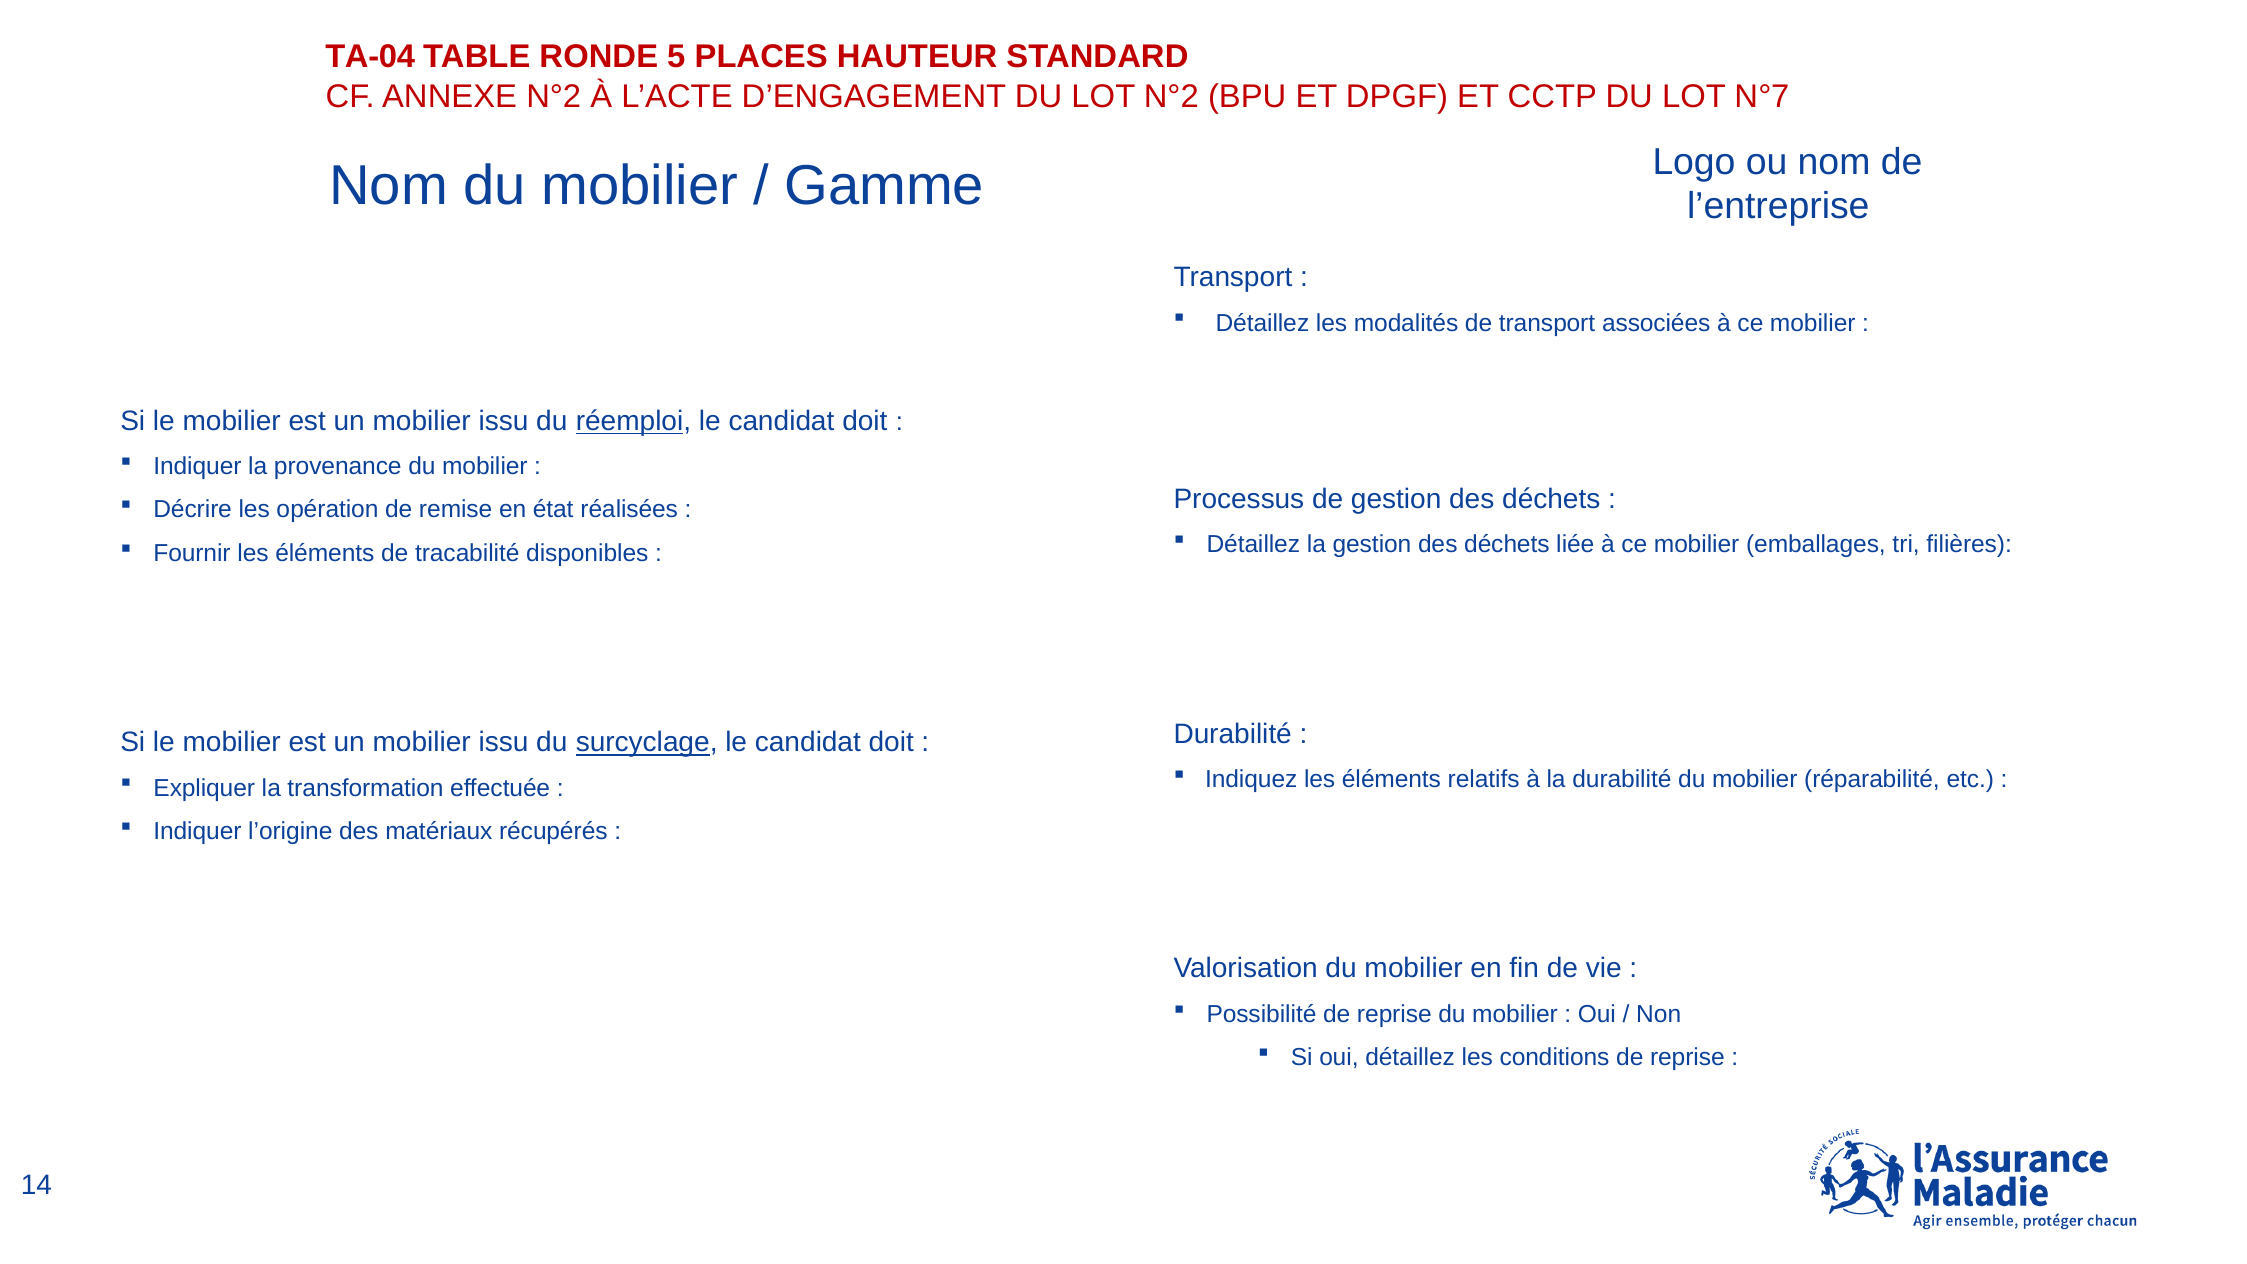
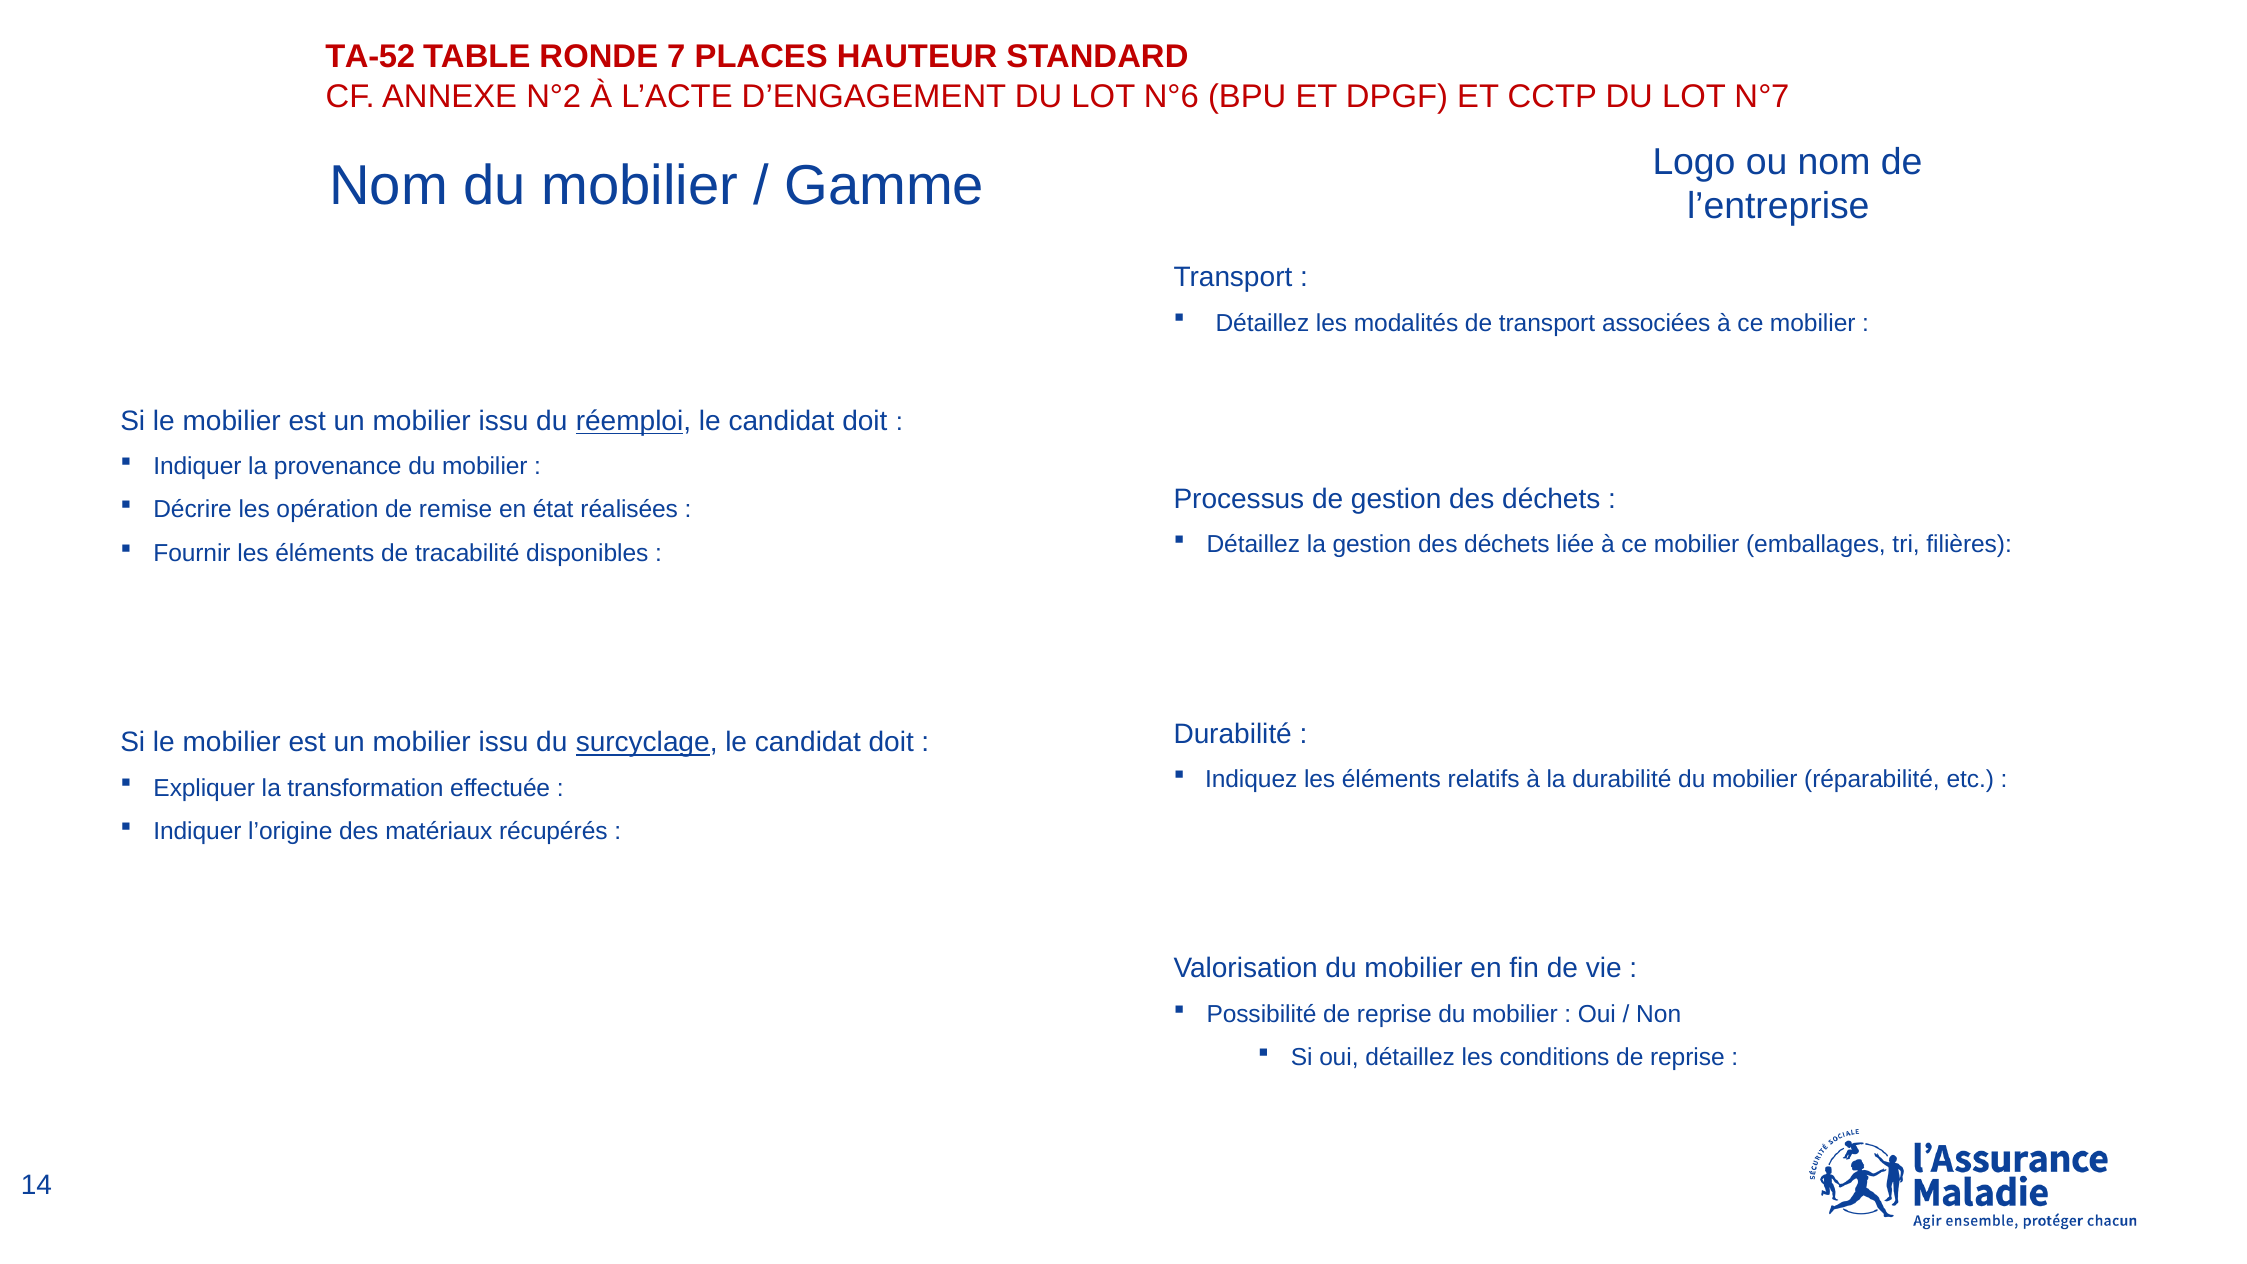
TA-04: TA-04 -> TA-52 (370, 57)
5: 5 -> 7 (676, 57)
LOT N°2: N°2 -> N°6 (1171, 96)
